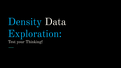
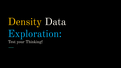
Density colour: light blue -> yellow (25, 22)
